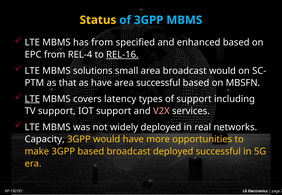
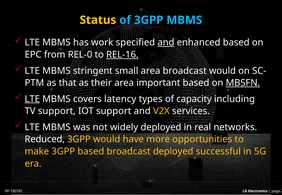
has from: from -> work (102, 43)
and underline: none -> present (166, 43)
REL-4: REL-4 -> REL-0 (80, 55)
solutions: solutions -> stringent (93, 71)
as have: have -> their (101, 83)
area successful: successful -> important (158, 83)
MBSFN underline: none -> present (243, 83)
of support: support -> capacity (194, 99)
V2X colour: pink -> yellow (161, 111)
Capacity: Capacity -> Reduced (45, 139)
